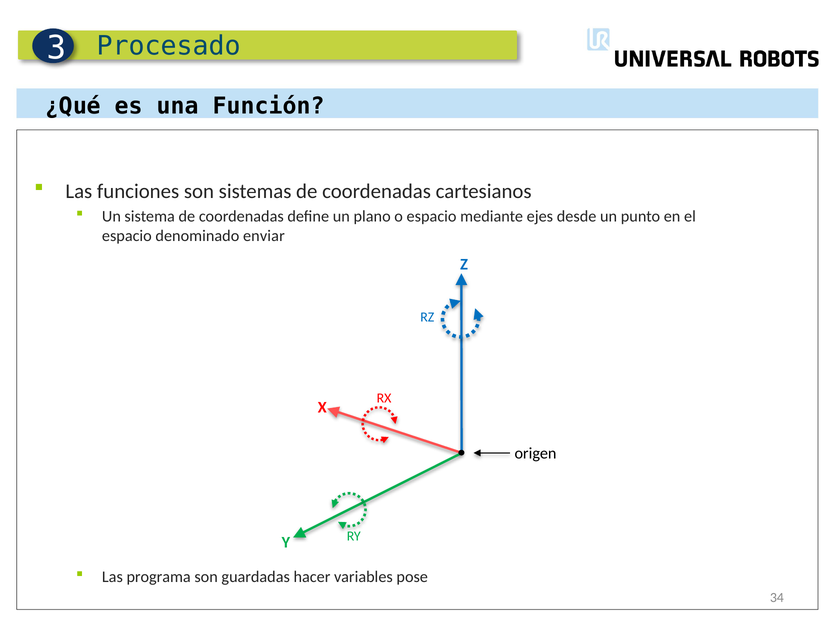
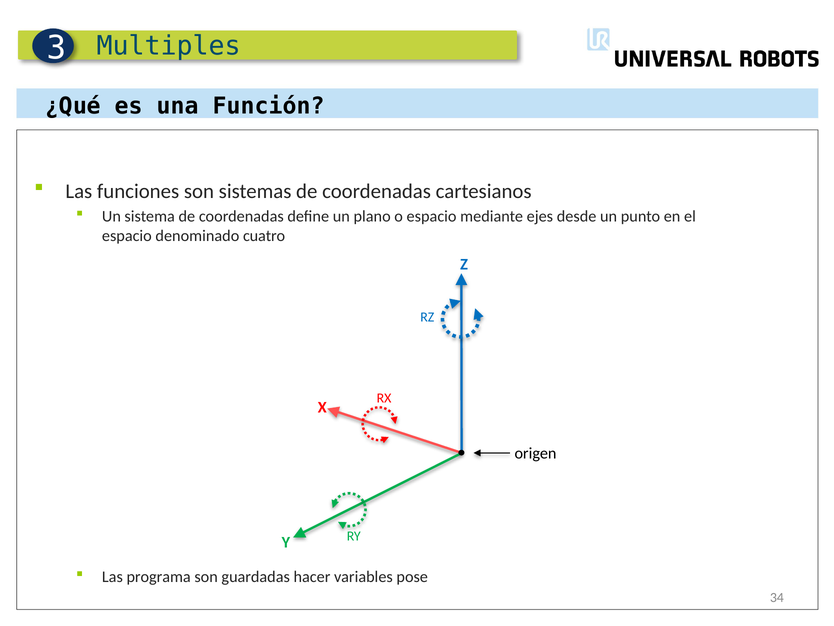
Procesado: Procesado -> Multiples (169, 46)
enviar: enviar -> cuatro (264, 236)
